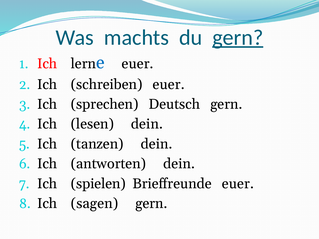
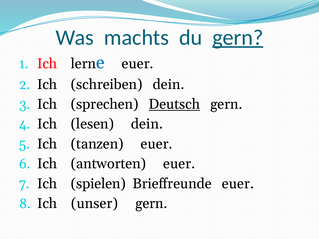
schreiben euer: euer -> dein (169, 84)
Deutsch underline: none -> present (174, 104)
tanzen dein: dein -> euer (157, 144)
antworten dein: dein -> euer (179, 164)
sagen: sagen -> unser (95, 204)
